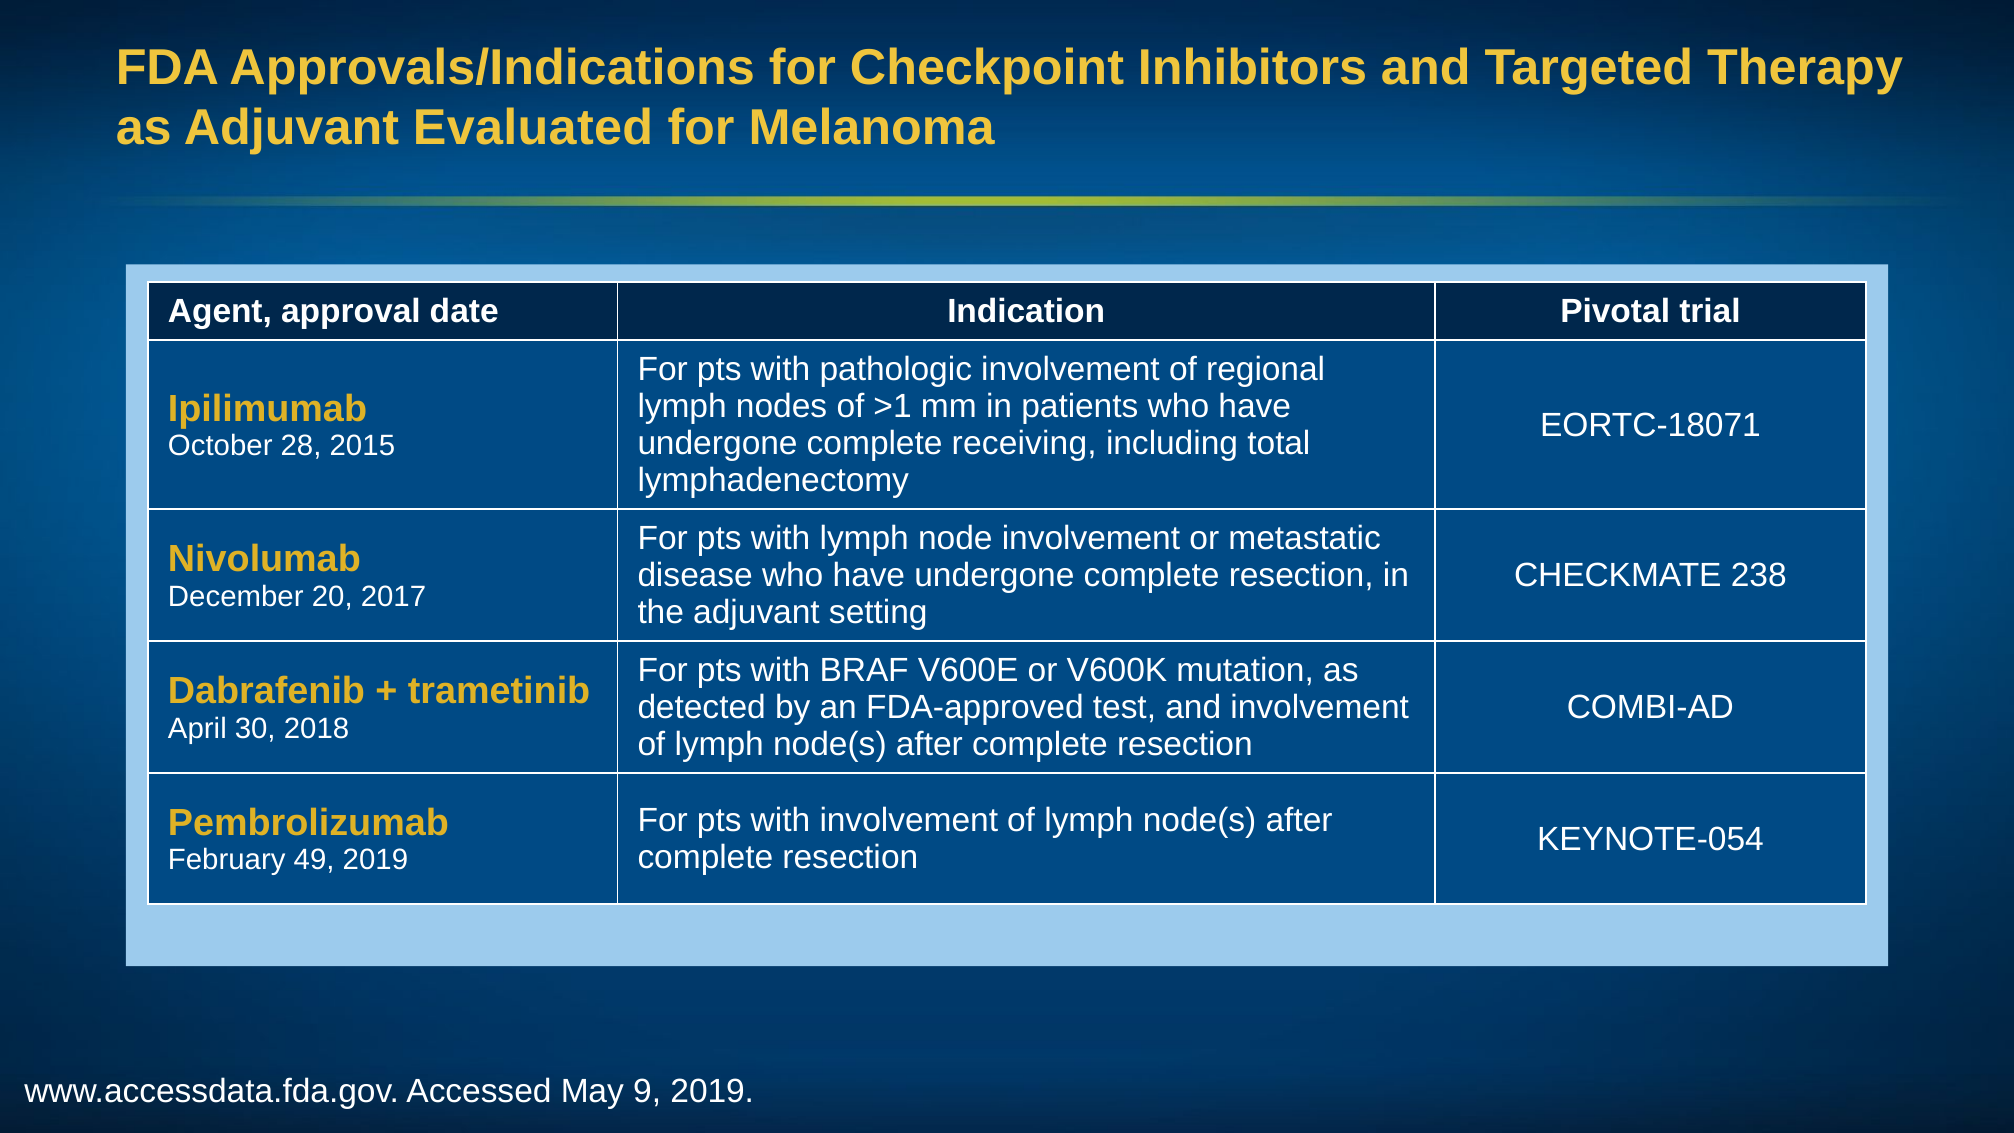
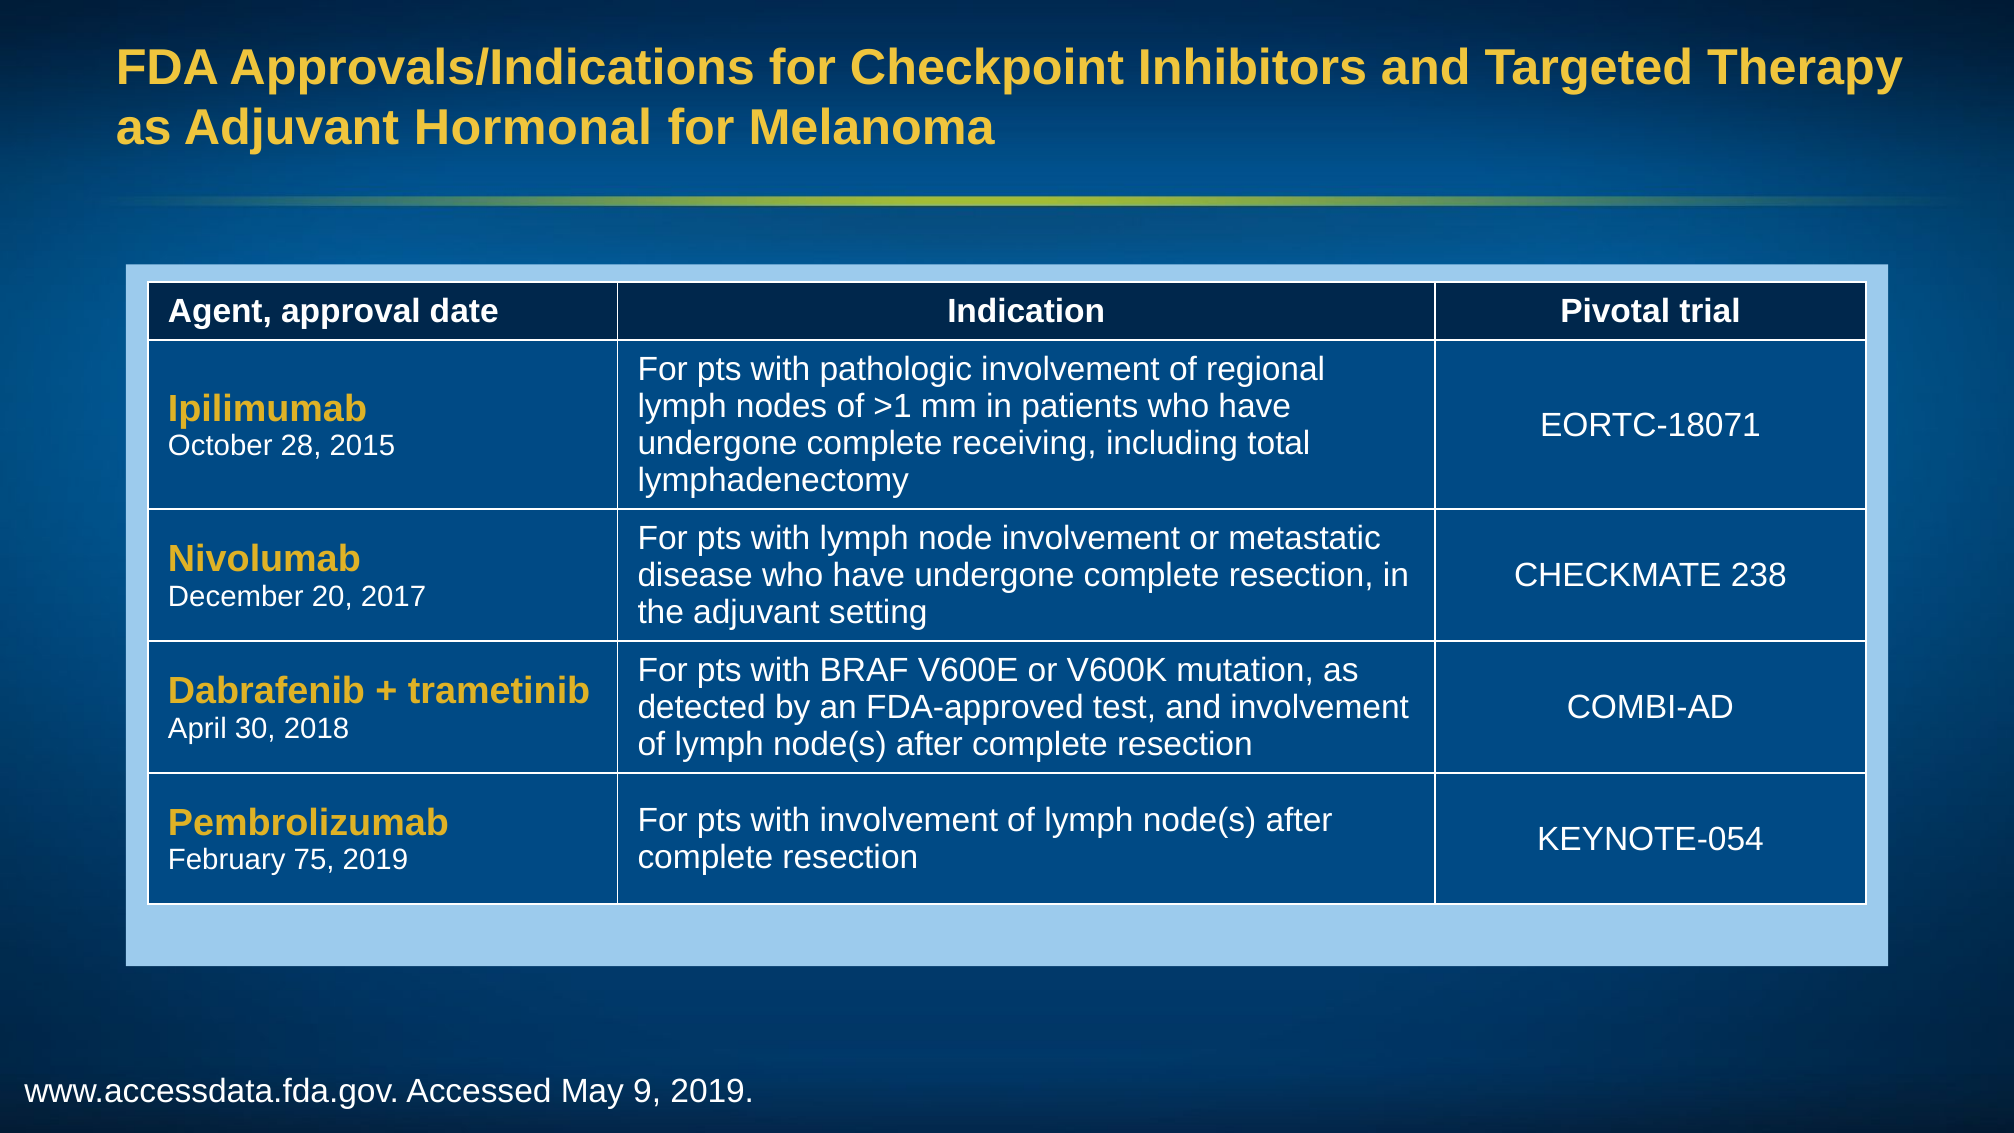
Evaluated: Evaluated -> Hormonal (533, 128)
49: 49 -> 75 (314, 860)
